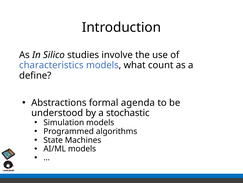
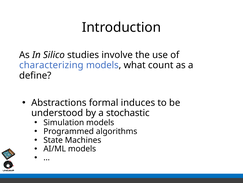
characteristics: characteristics -> characterizing (51, 65)
agenda: agenda -> induces (138, 102)
